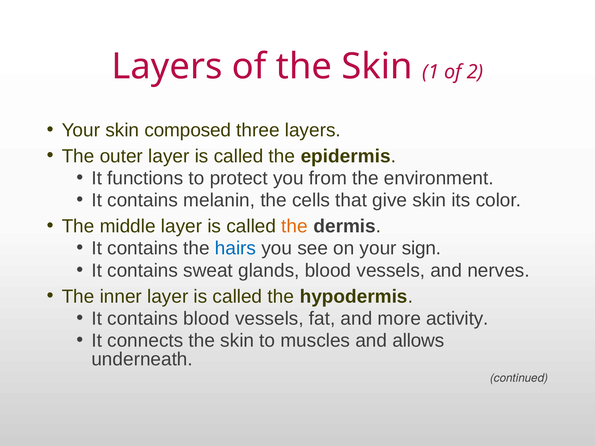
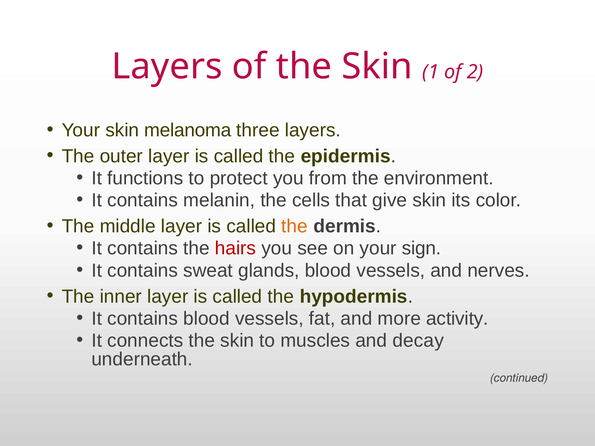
composed: composed -> melanoma (188, 130)
hairs colour: blue -> red (236, 249)
allows: allows -> decay (418, 341)
